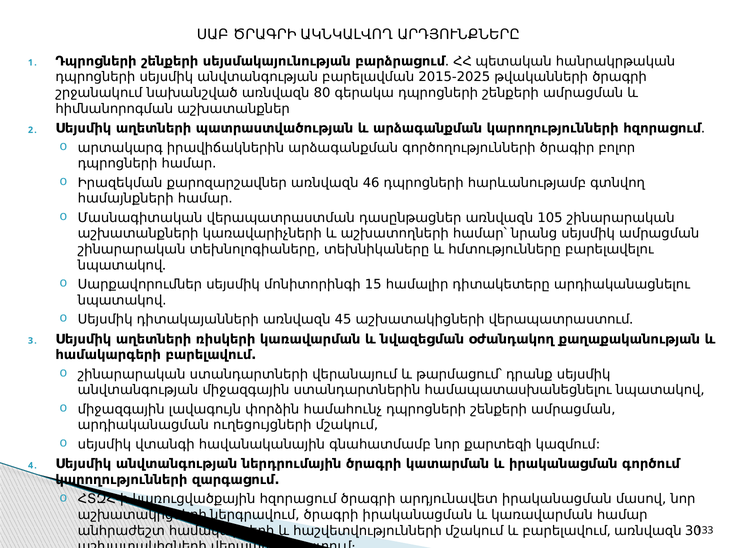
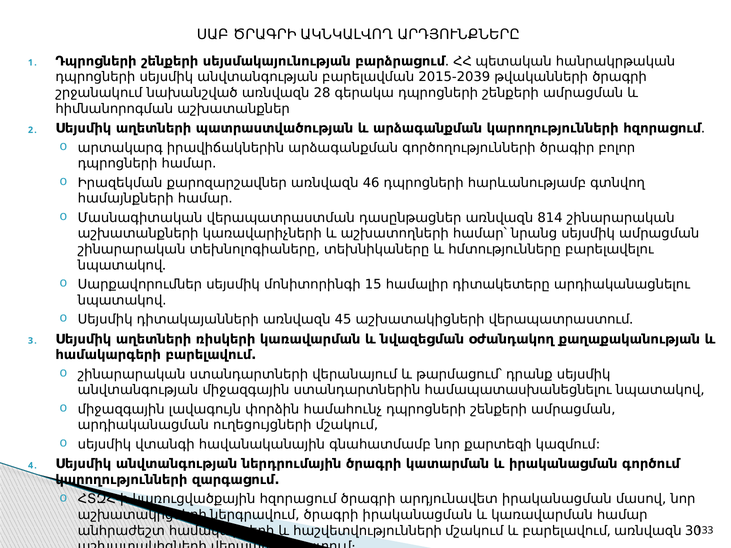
2015-2025: 2015-2025 -> 2015-2039 (454, 77)
80: 80 -> 28 (322, 93)
105: 105 -> 814 (550, 218)
